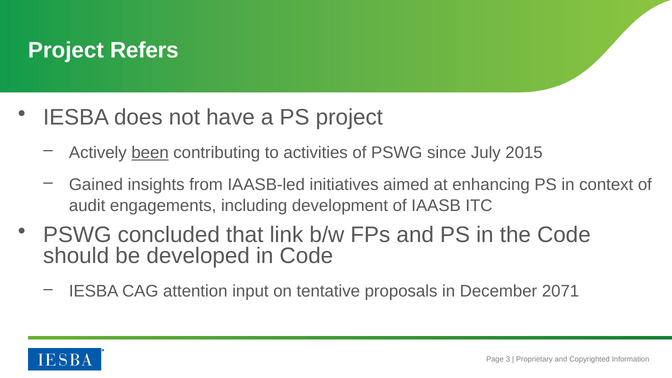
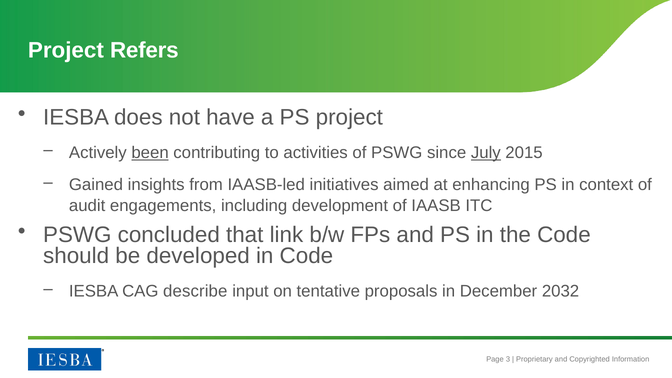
July underline: none -> present (486, 153)
attention: attention -> describe (195, 291)
2071: 2071 -> 2032 (561, 291)
